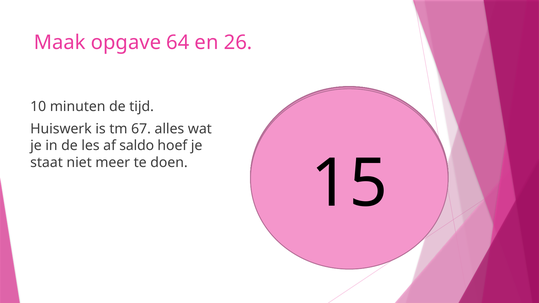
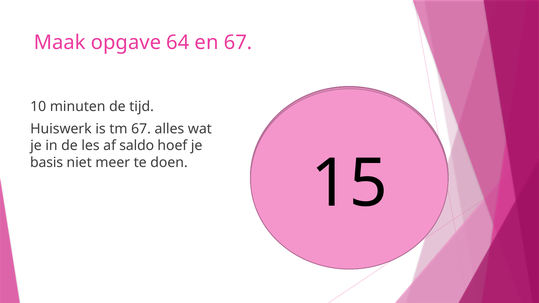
en 26: 26 -> 67 (238, 43)
staat: staat -> basis (47, 163)
